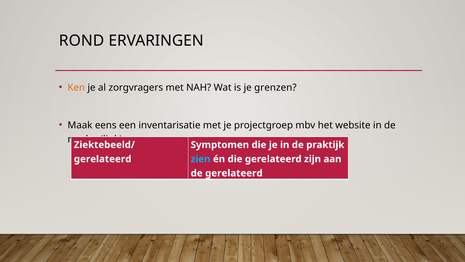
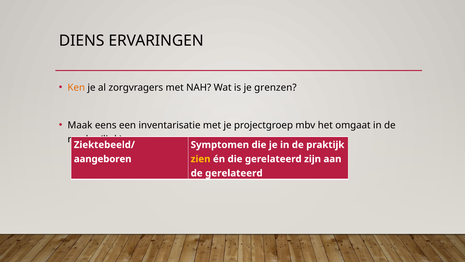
ROND: ROND -> DIENS (82, 41)
website: website -> omgaat (353, 125)
gerelateerd: gerelateerd -> aangeboren (103, 159)
zien colour: light blue -> yellow (201, 159)
